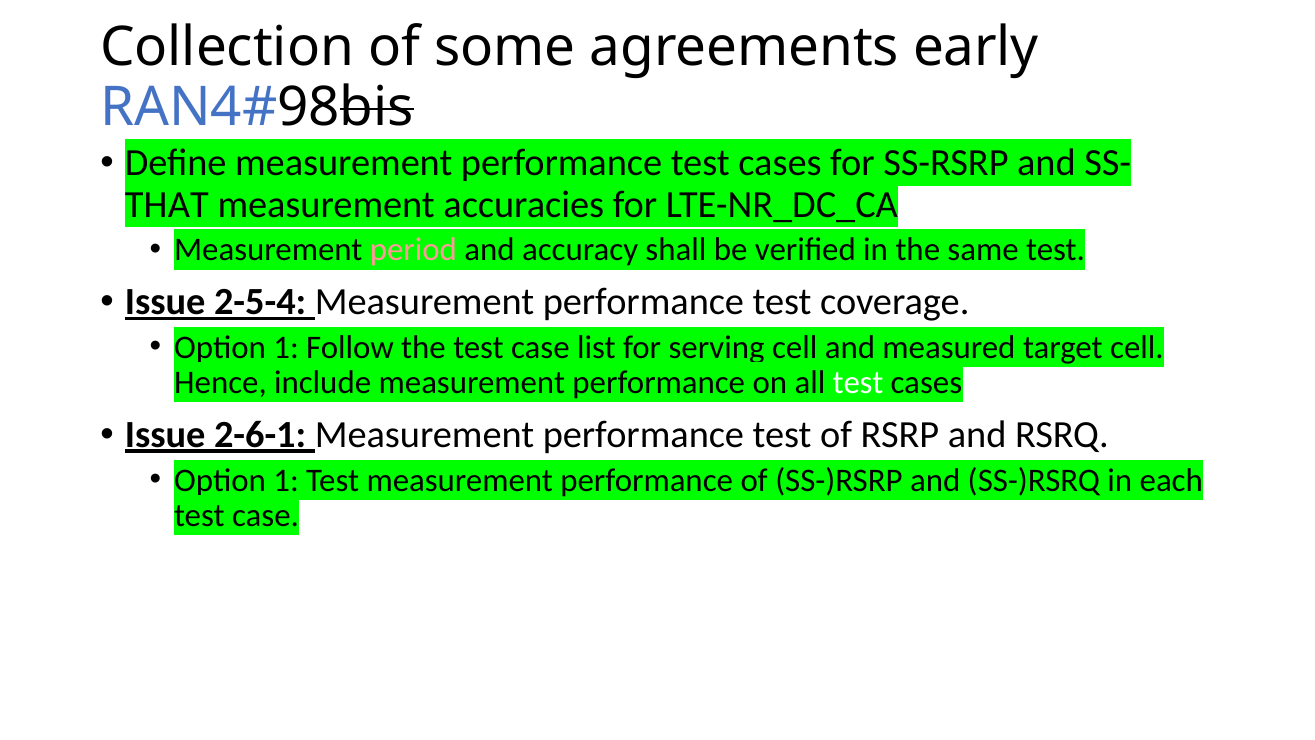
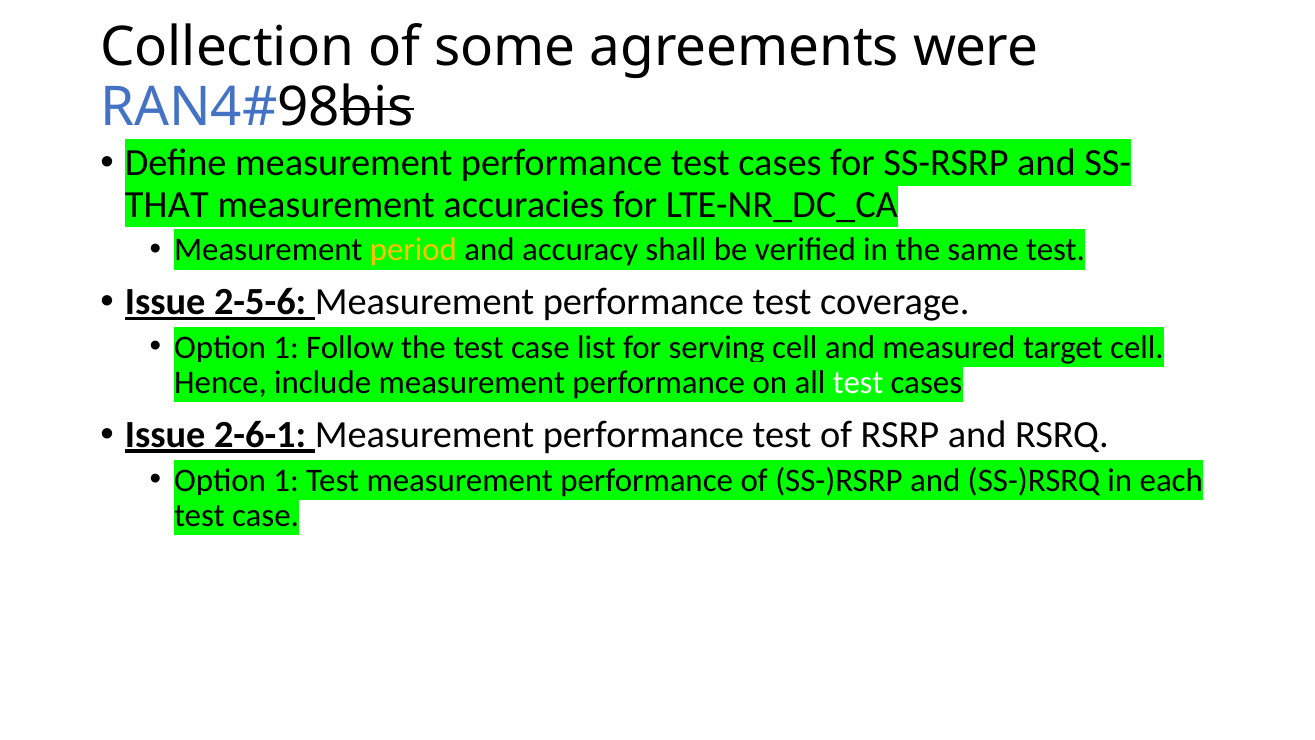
early: early -> were (976, 48)
period colour: pink -> yellow (413, 250)
2-5-4: 2-5-4 -> 2-5-6 (260, 302)
